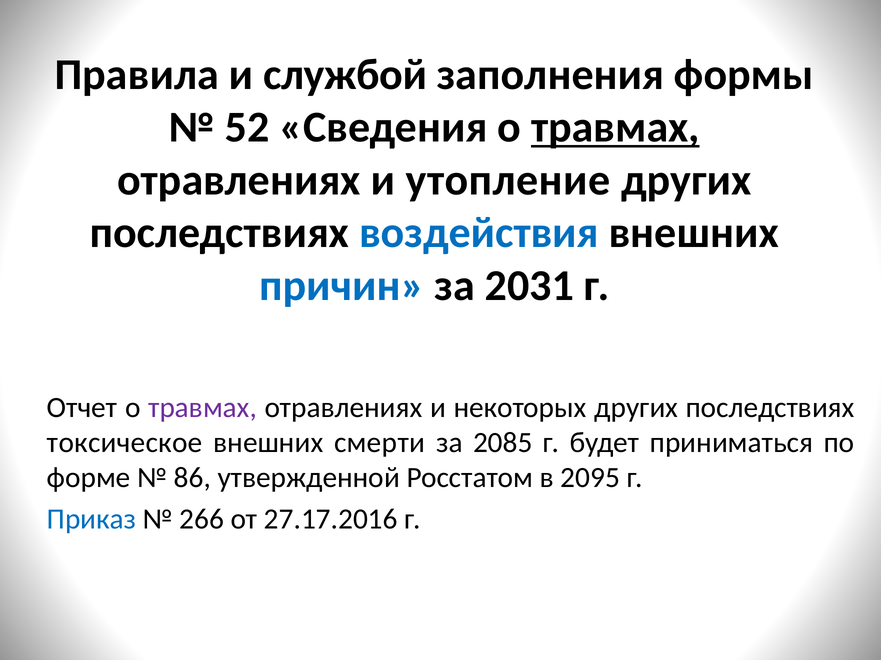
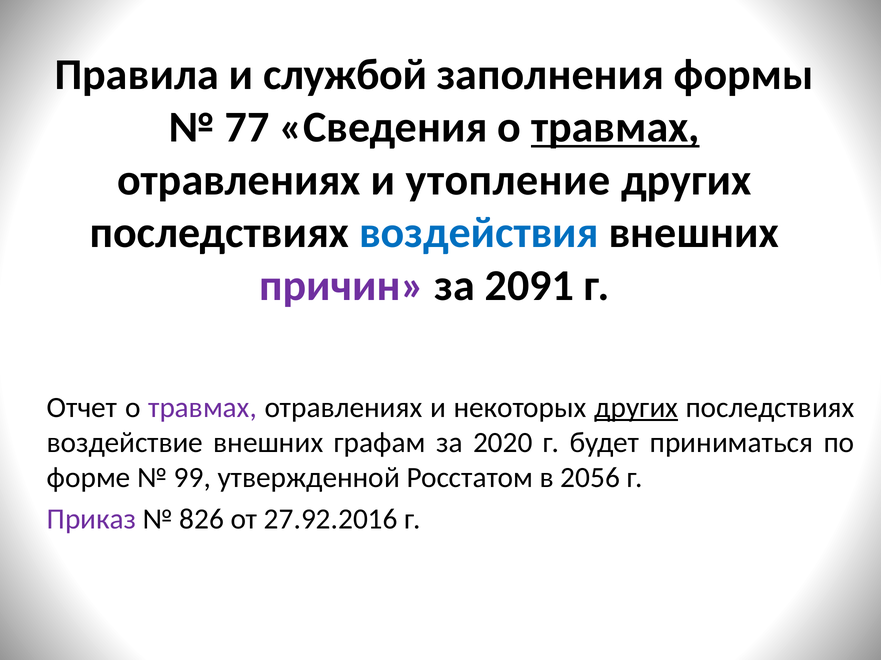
52: 52 -> 77 (247, 127)
причин colour: blue -> purple (342, 286)
2031: 2031 -> 2091 (529, 286)
других underline: none -> present (636, 408)
токсическое: токсическое -> воздействие (125, 443)
смерти: смерти -> графам (380, 443)
2085: 2085 -> 2020 (503, 443)
86: 86 -> 99 (192, 478)
2095: 2095 -> 2056 (590, 478)
Приказ colour: blue -> purple (92, 519)
266: 266 -> 826 (202, 519)
27.17.2016: 27.17.2016 -> 27.92.2016 (331, 519)
